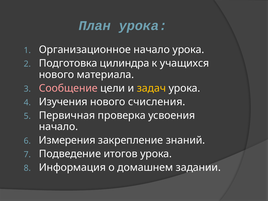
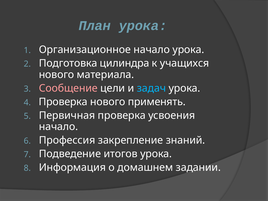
задач colour: yellow -> light blue (151, 88)
Изучения: Изучения -> Проверка (63, 102)
счисления: счисления -> применять (157, 102)
Измерения: Измерения -> Профессия (67, 140)
